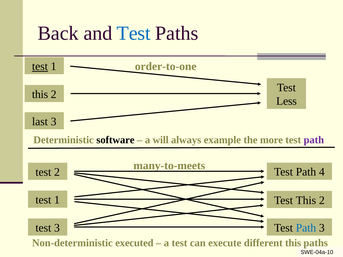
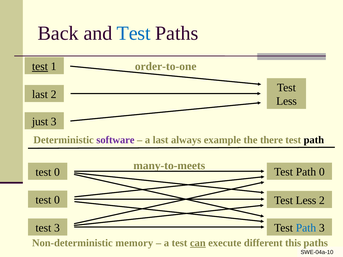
this: this -> last (40, 94)
last: last -> just (40, 122)
software colour: black -> purple (115, 140)
a will: will -> last (161, 140)
more: more -> there (271, 140)
path colour: purple -> black (314, 140)
Path 4: 4 -> 0 (322, 172)
2: 2 -> 0 (57, 172)
1: 1 -> 0 (57, 200)
This: This -> Less (306, 200)
executed: executed -> memory (134, 243)
can underline: none -> present (198, 243)
